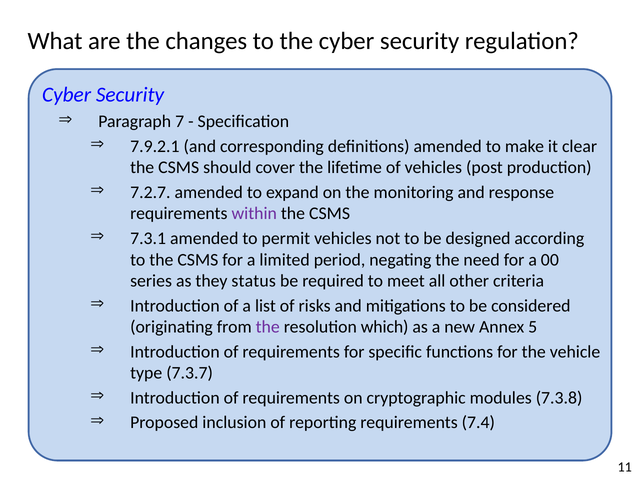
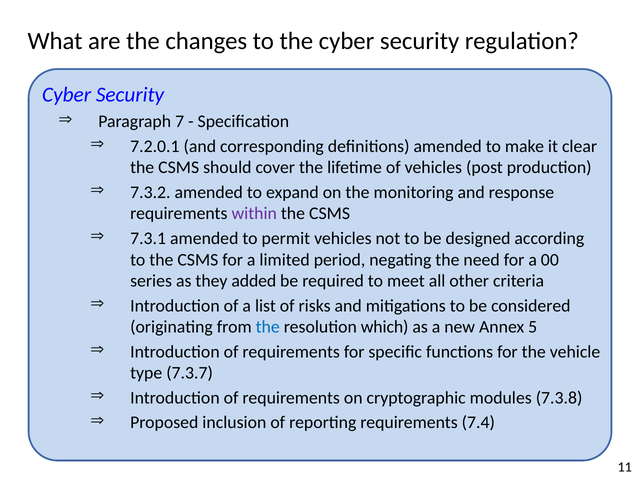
7.9.2.1: 7.9.2.1 -> 7.2.0.1 (155, 146)
7.2.7: 7.2.7 -> 7.3.2 (150, 193)
status: status -> added (254, 281)
the colour: purple -> blue (268, 327)
